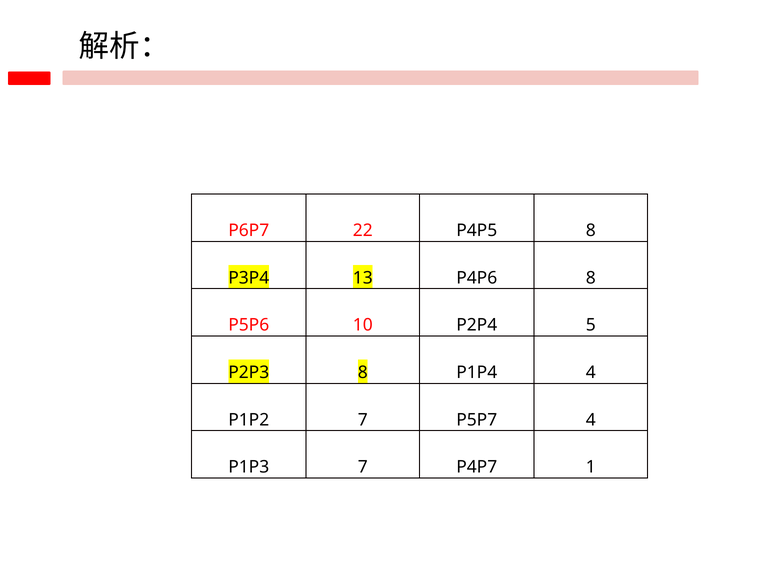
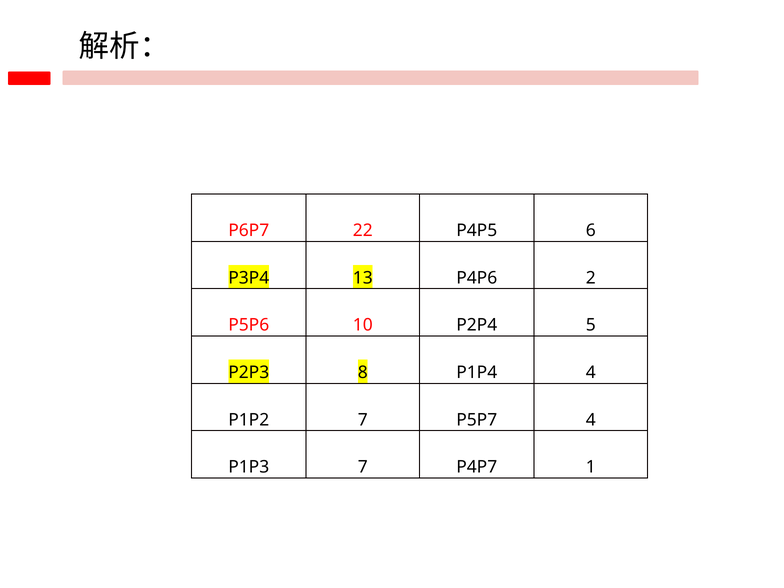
P4P5 8: 8 -> 6 (591, 231)
P4P6 8: 8 -> 2 (591, 278)
